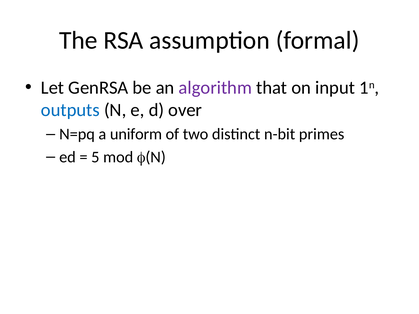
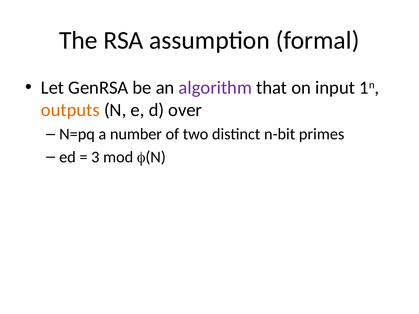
outputs colour: blue -> orange (70, 110)
uniform: uniform -> number (136, 134)
5: 5 -> 3 (95, 157)
